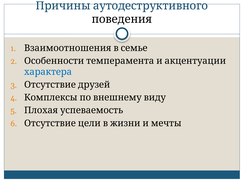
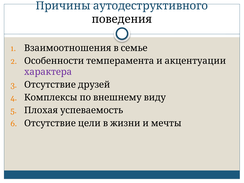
характера colour: blue -> purple (48, 72)
